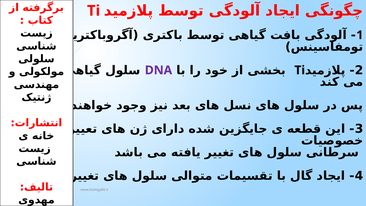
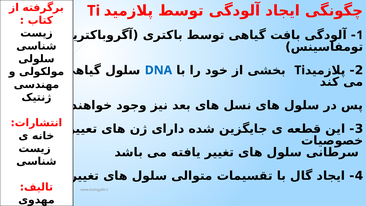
DNA colour: purple -> blue (158, 70)
